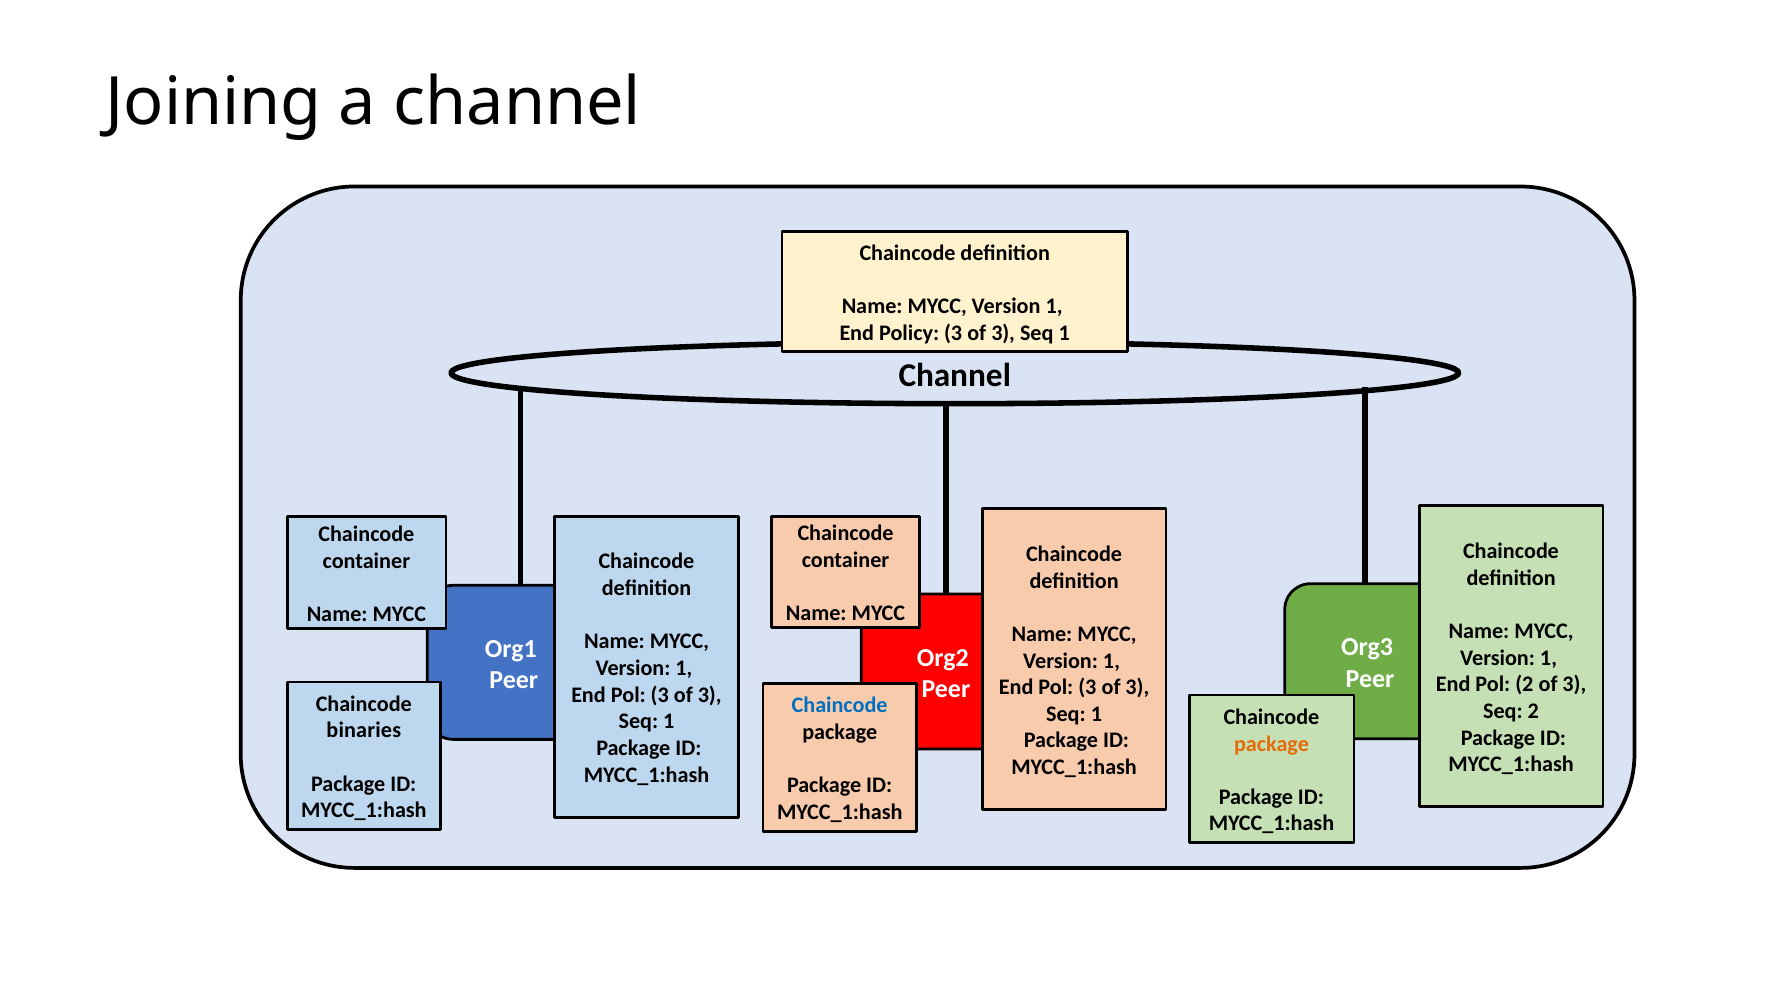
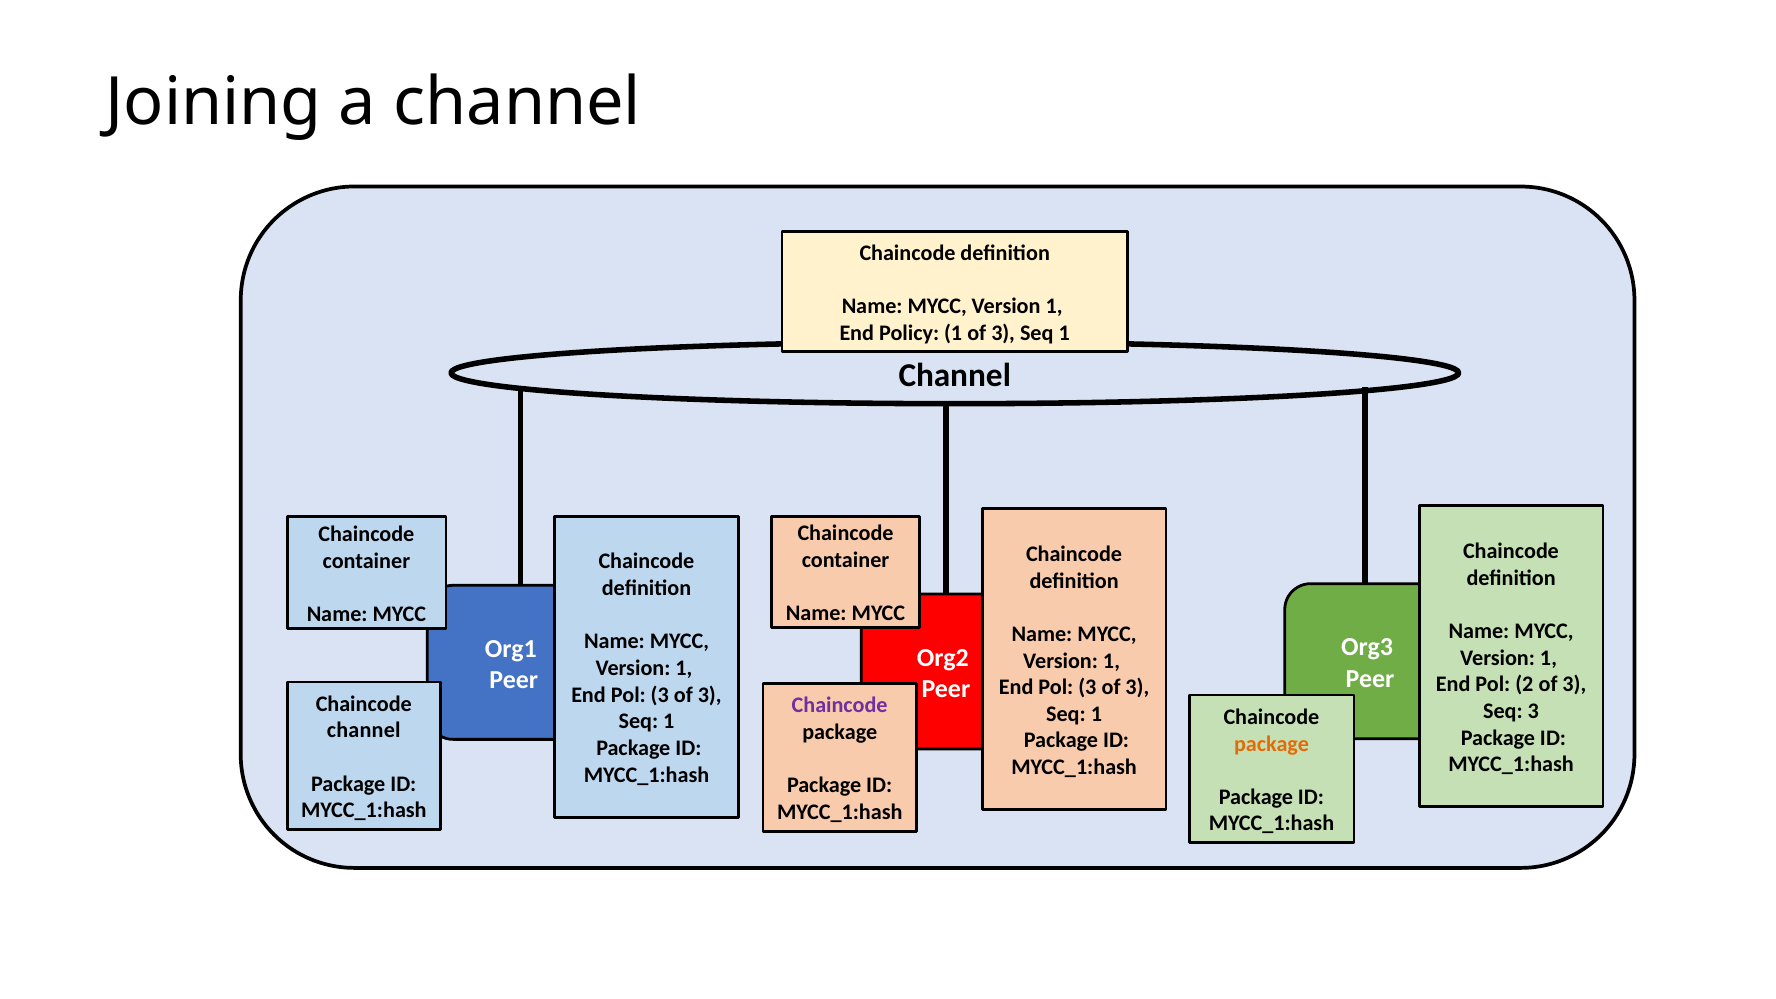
Policy 3: 3 -> 1 (953, 333)
Chaincode colour: blue -> purple (840, 706)
Seq 2: 2 -> 3 (1533, 711)
binaries: binaries -> channel (364, 731)
